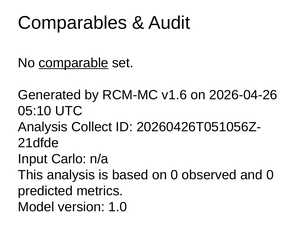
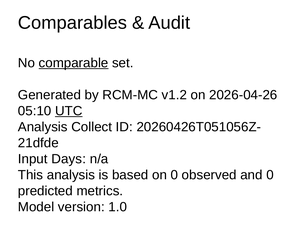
v1.6: v1.6 -> v1.2 (174, 95)
UTC underline: none -> present (69, 111)
Carlo: Carlo -> Days (69, 159)
